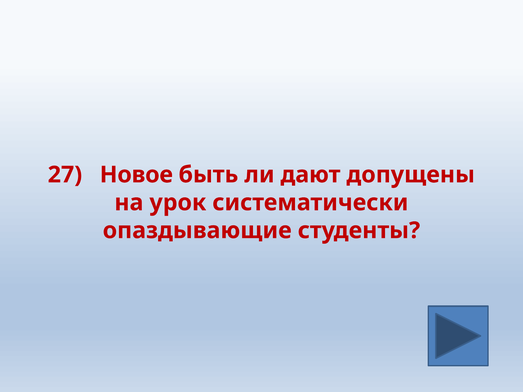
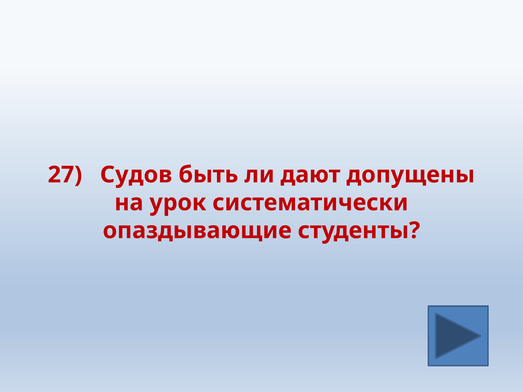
Новое: Новое -> Судов (136, 175)
